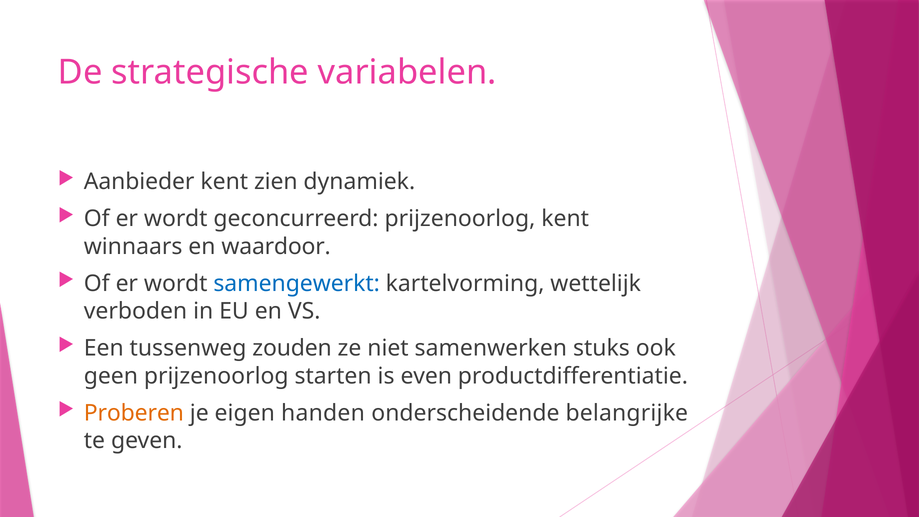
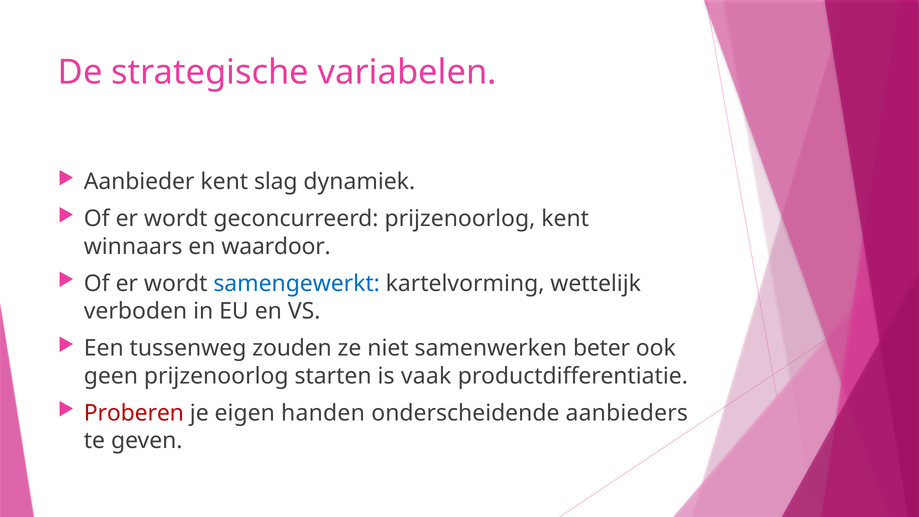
zien: zien -> slag (276, 182)
stuks: stuks -> beter (602, 348)
even: even -> vaak (426, 376)
Proberen colour: orange -> red (134, 413)
belangrijke: belangrijke -> aanbieders (627, 413)
